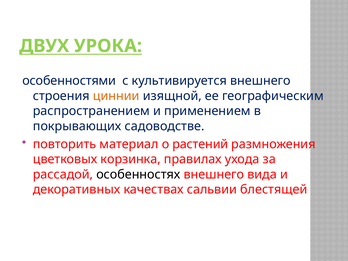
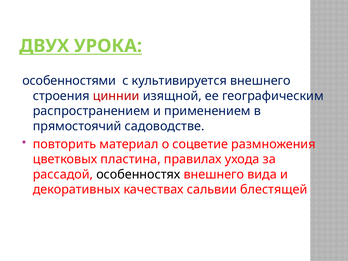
циннии colour: orange -> red (116, 96)
покрывающих: покрывающих -> прямостоячий (77, 126)
растений: растений -> соцветие (200, 144)
корзинка: корзинка -> пластина (131, 159)
